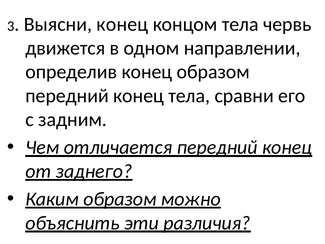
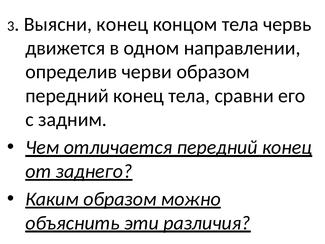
определив конец: конец -> черви (147, 72)
